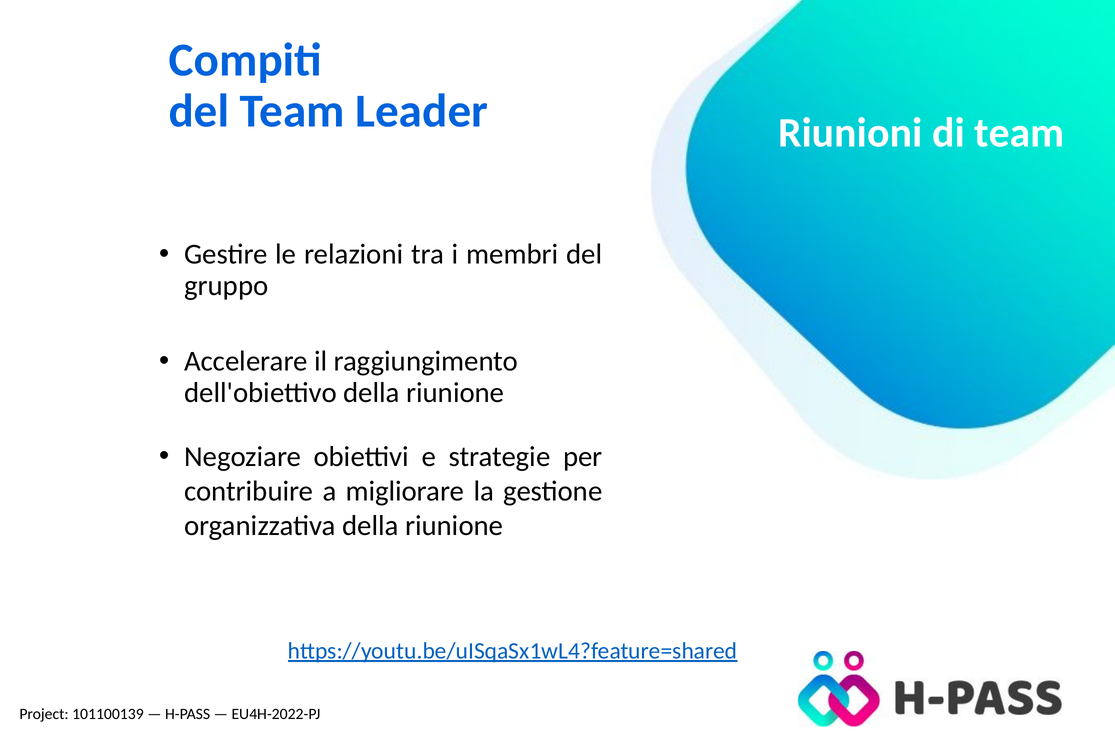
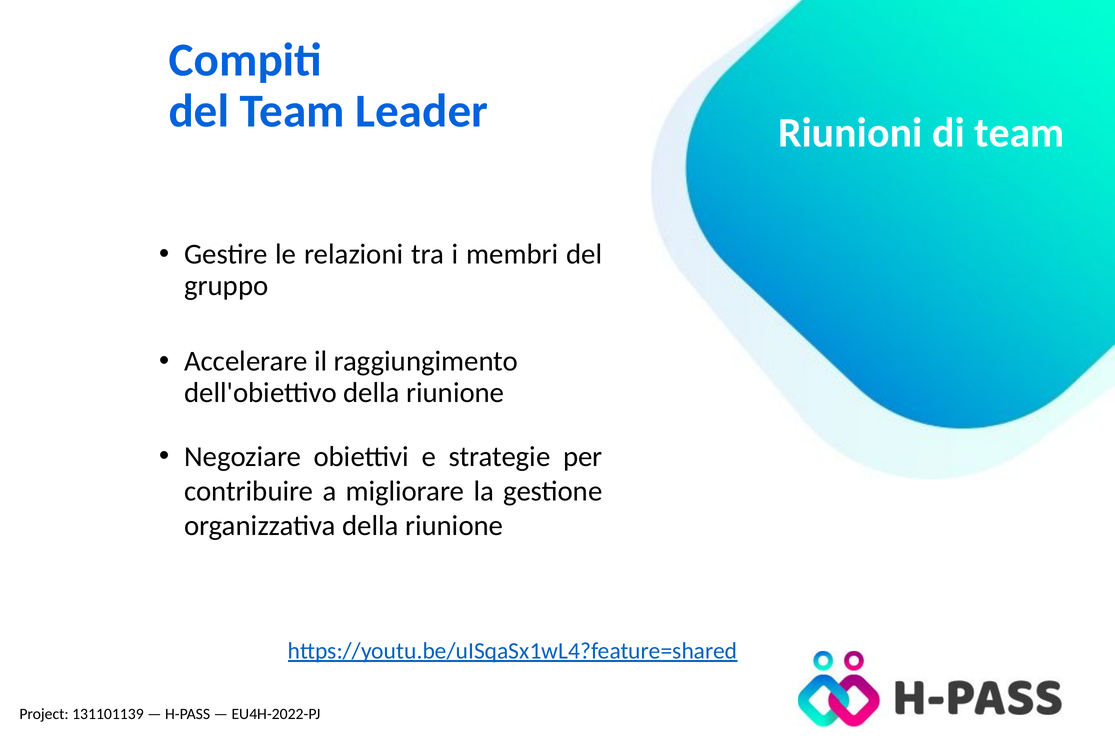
101100139: 101100139 -> 131101139 (108, 714)
